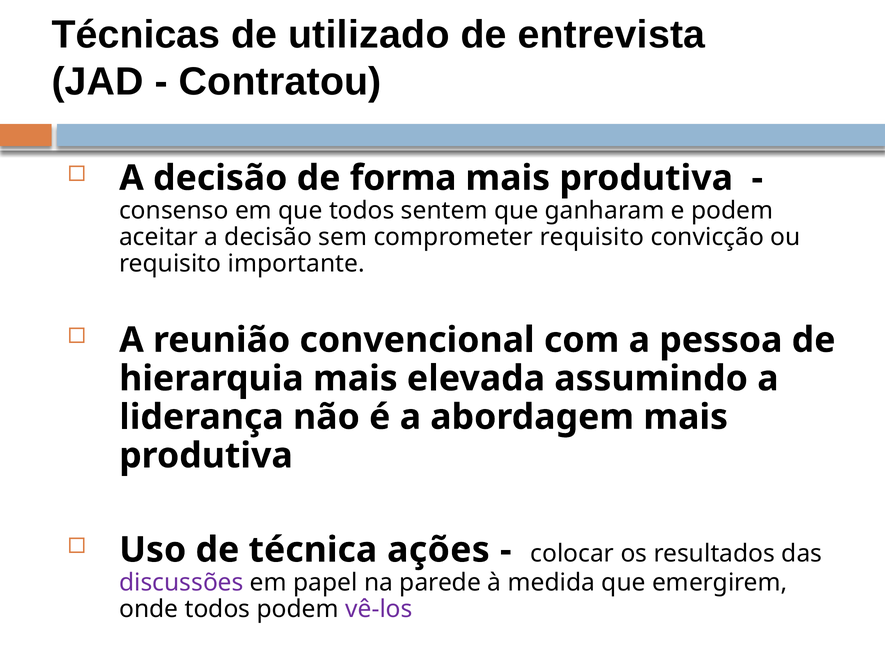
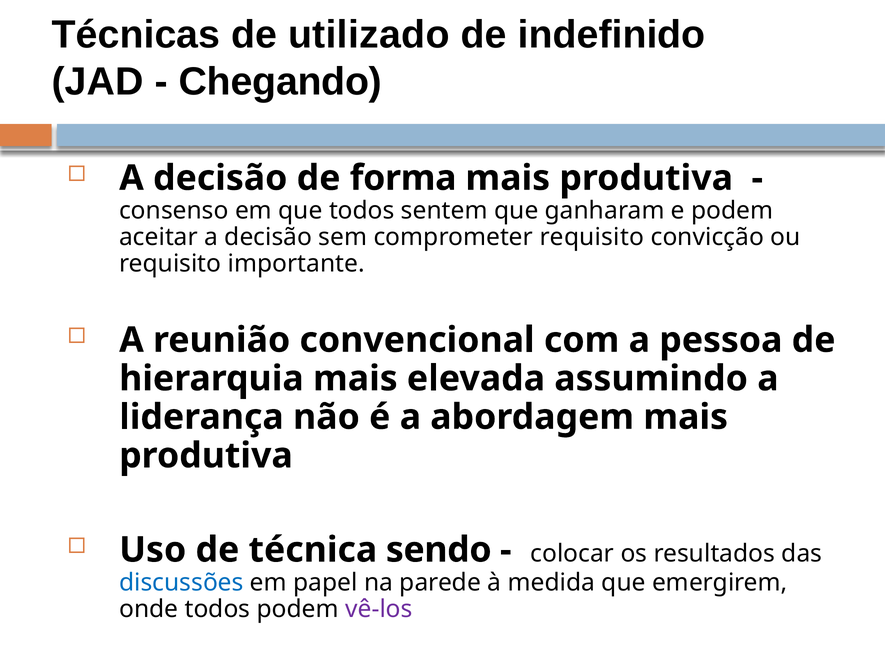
entrevista: entrevista -> indefinido (612, 35)
Contratou: Contratou -> Chegando (280, 82)
ações: ações -> sendo (439, 550)
discussões colour: purple -> blue (181, 582)
